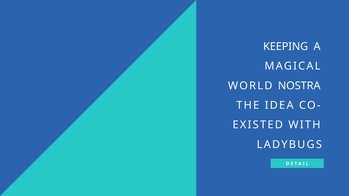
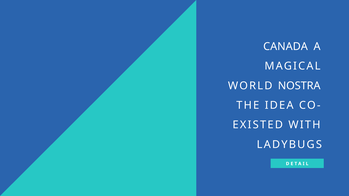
KEEPING: KEEPING -> CANADA (286, 47)
